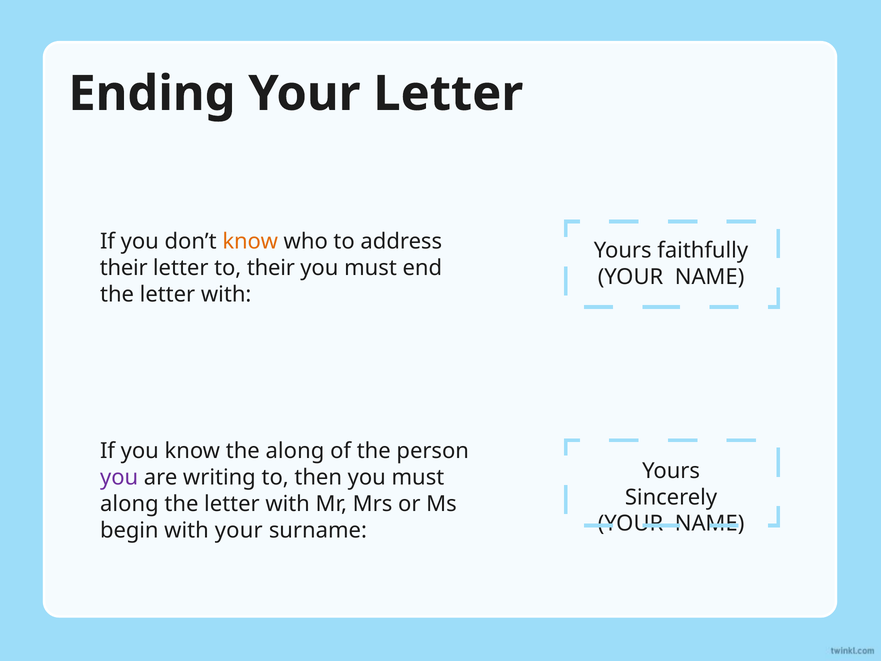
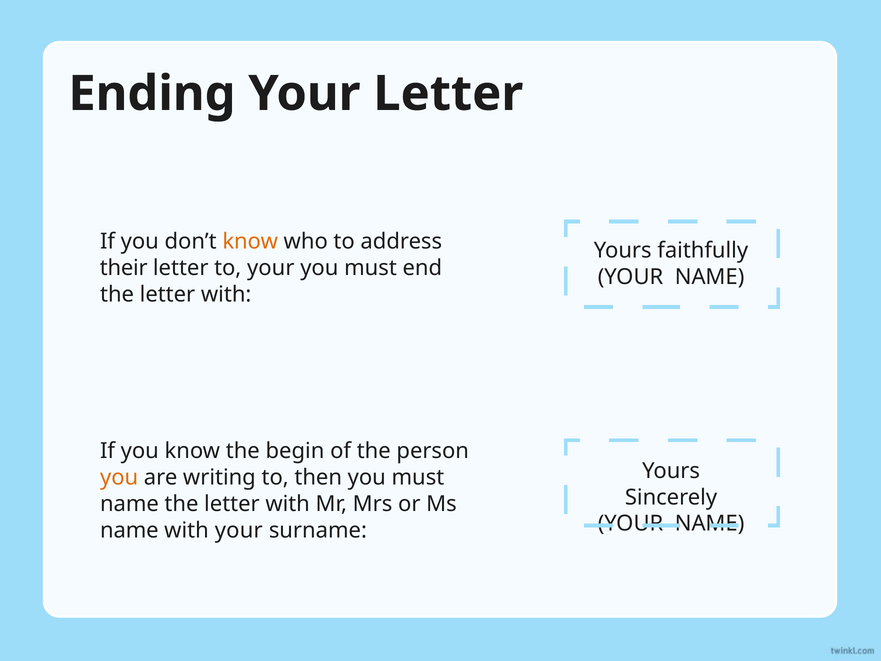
to their: their -> your (271, 268)
the along: along -> begin (295, 451)
you colour: purple -> orange (119, 477)
along: along -> name (129, 504)
begin: begin -> name (129, 530)
